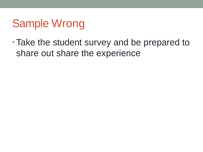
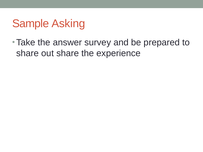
Wrong: Wrong -> Asking (68, 24)
student: student -> answer (67, 43)
